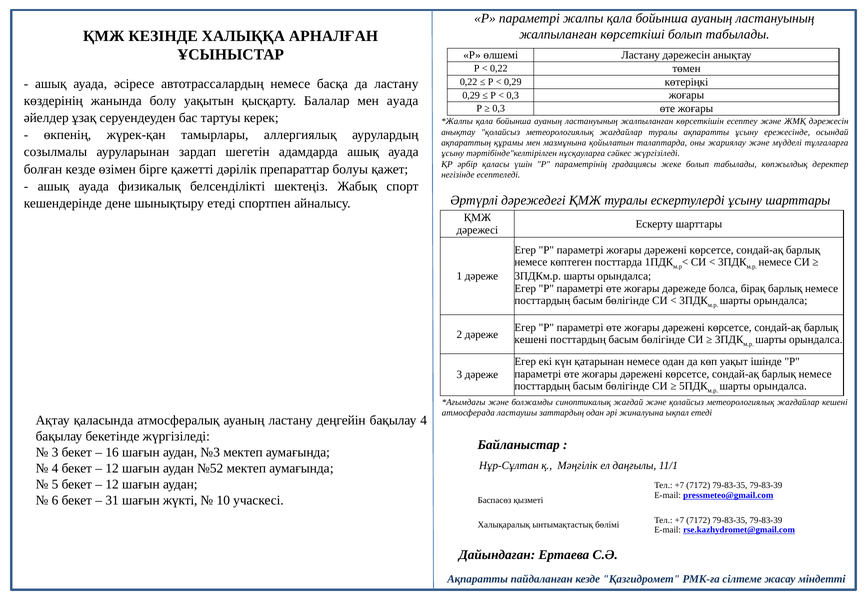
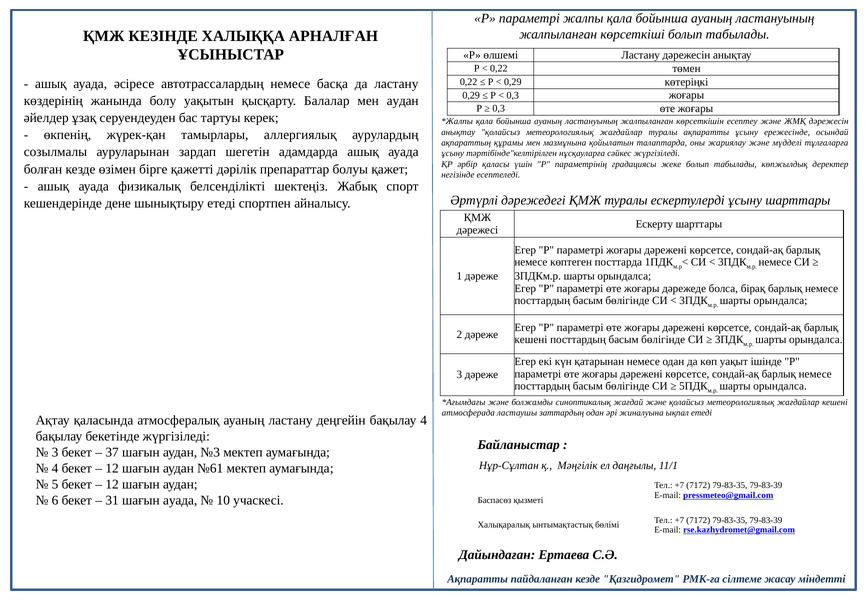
мен ауада: ауада -> аудан (403, 101)
16: 16 -> 37 (112, 453)
№52: №52 -> №61 (210, 469)
шағын жүкті: жүкті -> ауада (180, 501)
